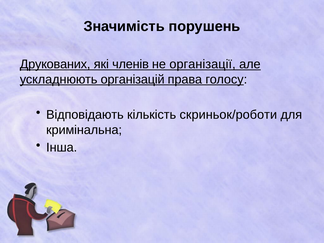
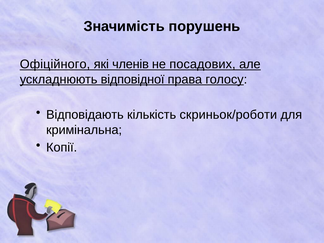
Друкованих: Друкованих -> Офіційного (55, 64)
організації: організації -> посадових (203, 64)
організацій: організацій -> відповідної (133, 79)
Інша: Інша -> Копії (62, 147)
